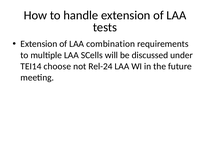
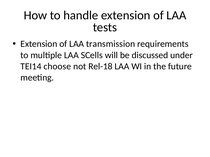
combination: combination -> transmission (111, 44)
Rel-24: Rel-24 -> Rel-18 (100, 66)
